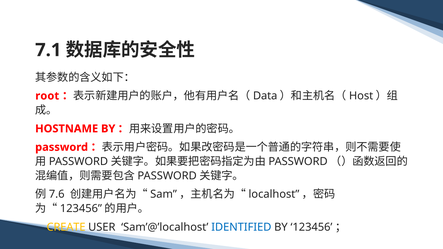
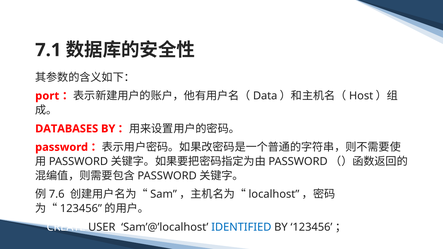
root: root -> port (47, 96)
HOSTNAME: HOSTNAME -> DATABASES (67, 129)
CREATE colour: yellow -> white (66, 227)
